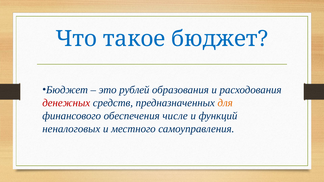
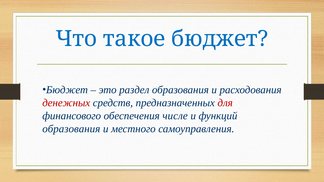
рублей: рублей -> раздел (134, 90)
для colour: orange -> red (225, 103)
неналоговых: неналоговых -> образования (71, 129)
